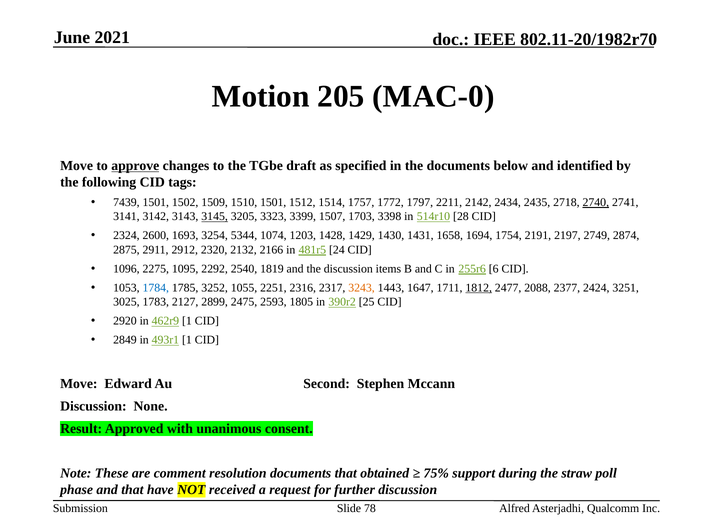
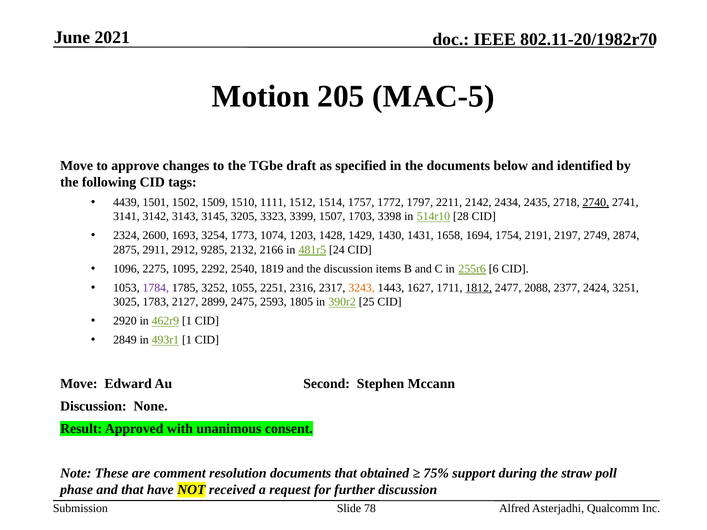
MAC-0: MAC-0 -> MAC-5 (434, 96)
approve underline: present -> none (135, 166)
7439: 7439 -> 4439 (126, 203)
1510 1501: 1501 -> 1111 (273, 203)
3145 underline: present -> none (215, 217)
5344: 5344 -> 1773 (244, 236)
2320: 2320 -> 9285 (214, 250)
1784 colour: blue -> purple (156, 288)
1647: 1647 -> 1627 (420, 288)
